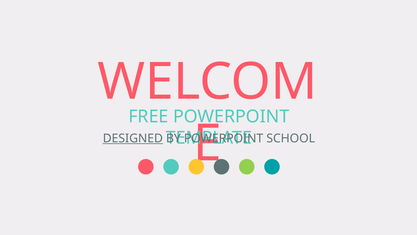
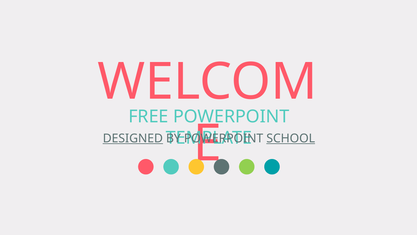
SCHOOL underline: none -> present (291, 138)
